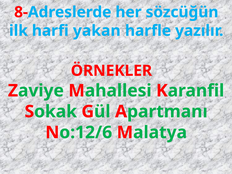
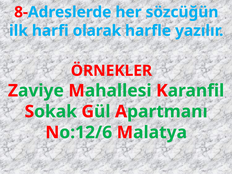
yakan: yakan -> olarak (97, 31)
